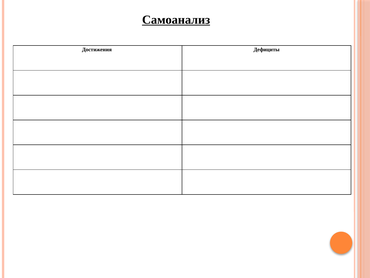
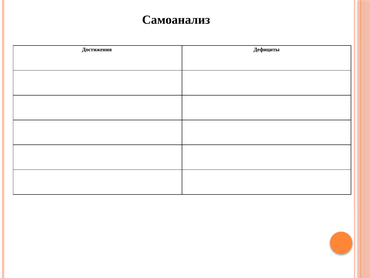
Самоанализ underline: present -> none (176, 20)
